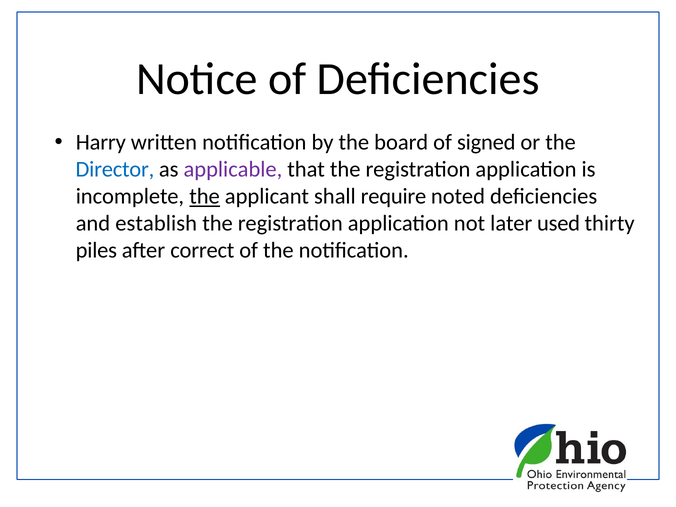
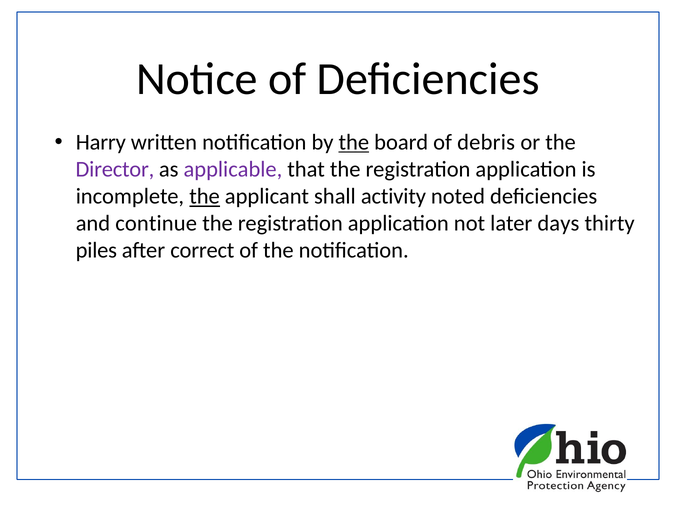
the underline: none -> present (354, 142)
signed: signed -> debris (486, 142)
Director colour: blue -> purple (115, 169)
require: require -> activity (393, 196)
establish: establish -> continue (156, 223)
used: used -> days (558, 223)
